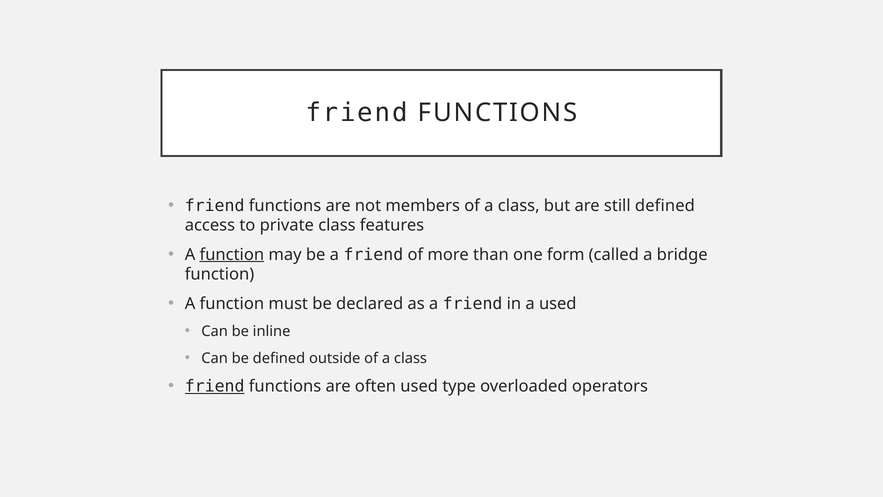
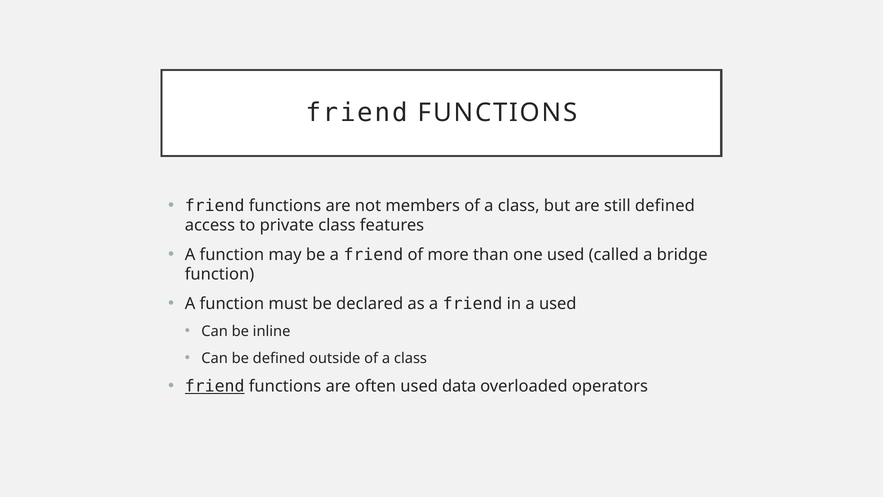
function underline: present -> none (232, 254)
one form: form -> used (566, 254)
type: type -> data (459, 386)
